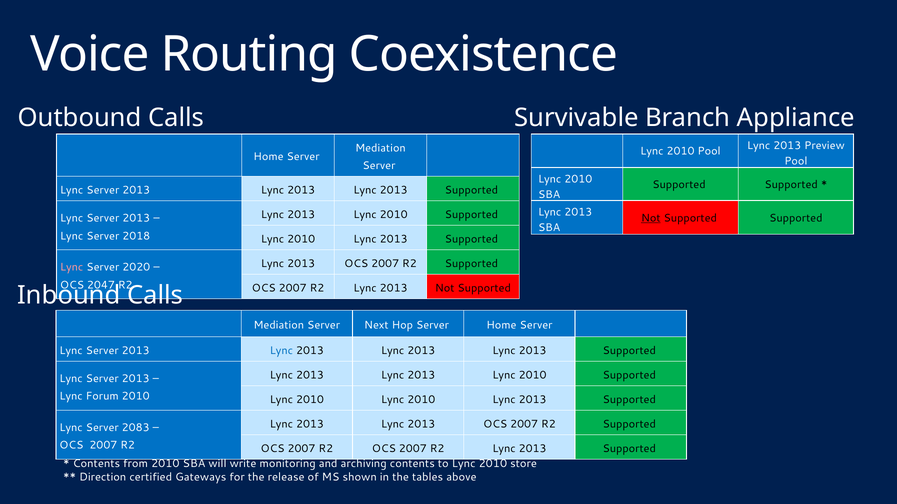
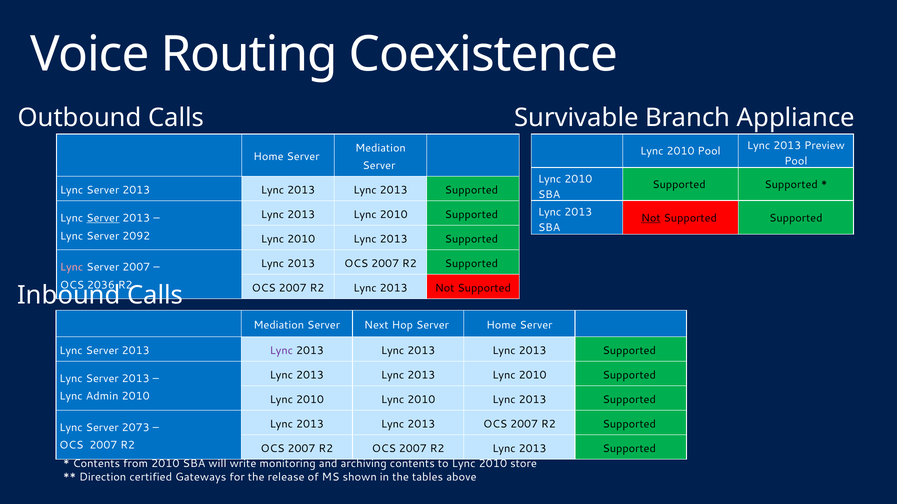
Server underline: none -> present (103, 218)
2018: 2018 -> 2092 (136, 236)
Server 2020: 2020 -> 2007 (136, 267)
2047: 2047 -> 2036 (101, 285)
Lync colour: blue -> purple (281, 351)
Forum: Forum -> Admin (102, 397)
2083: 2083 -> 2073 (136, 428)
